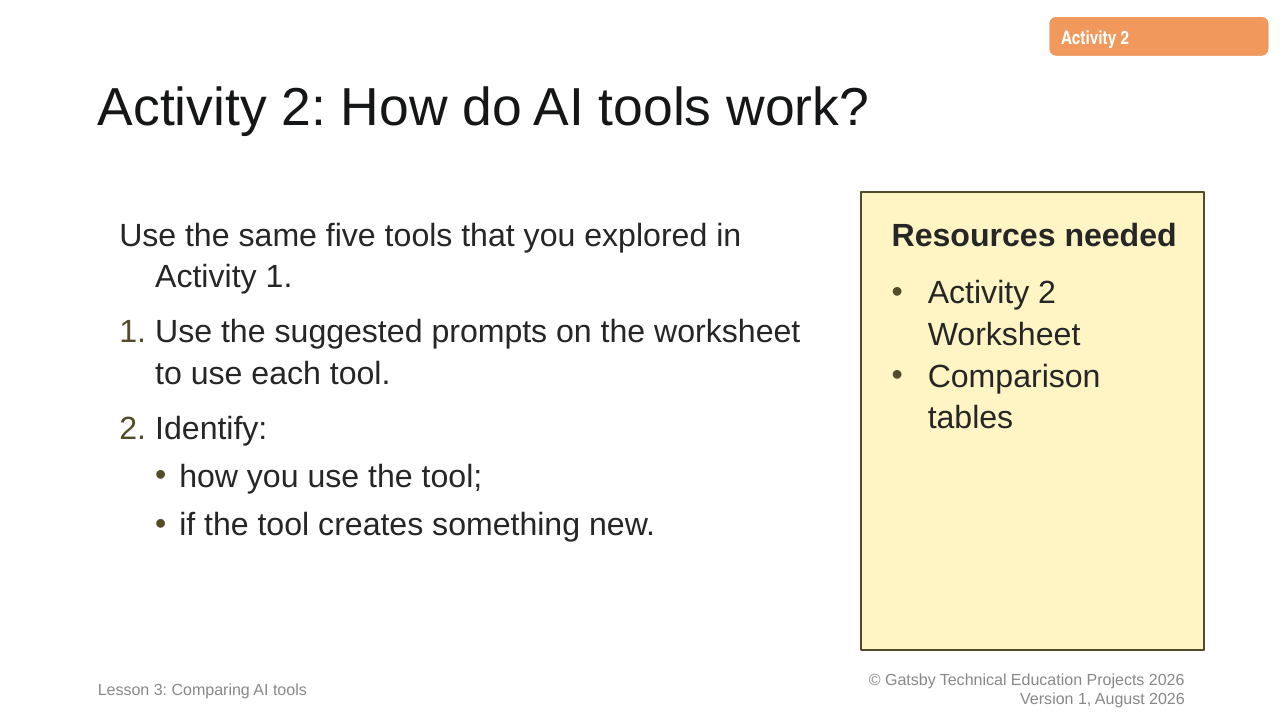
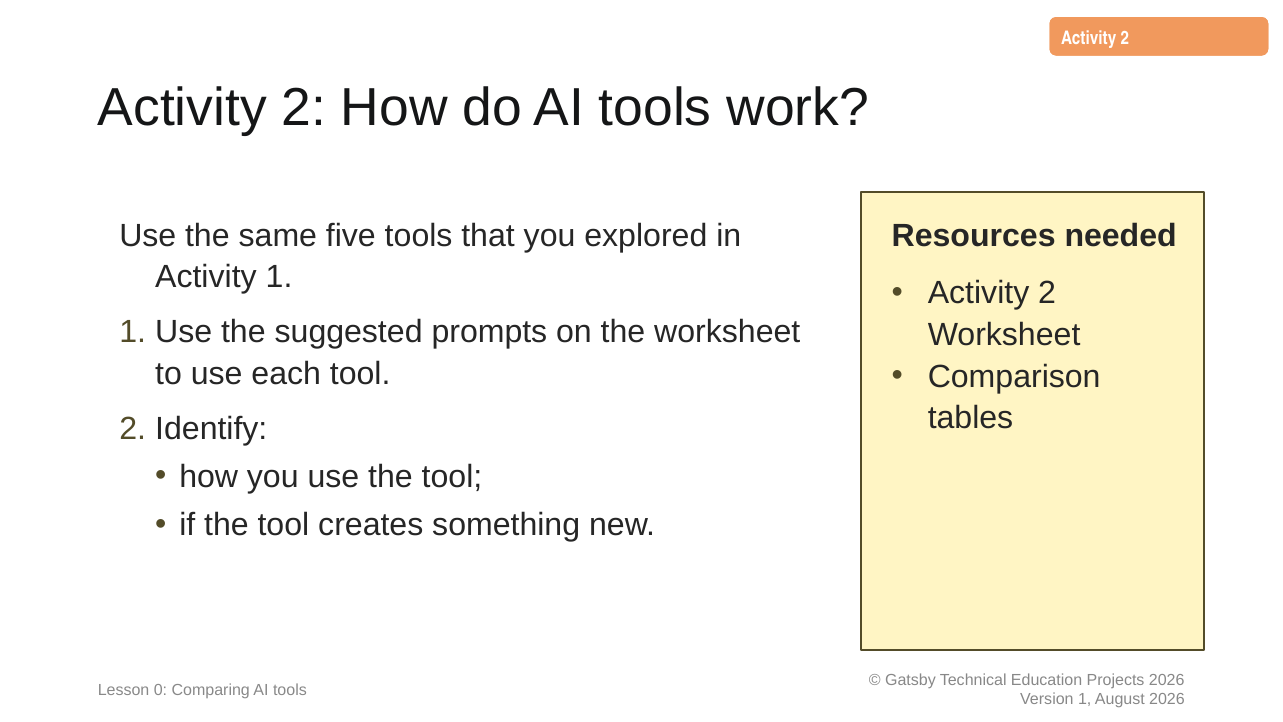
3: 3 -> 0 (160, 690)
